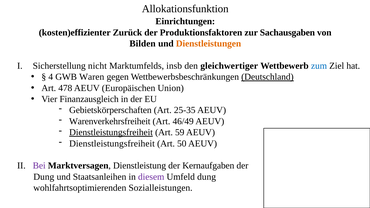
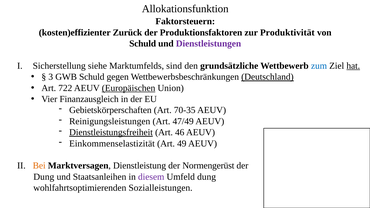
Einrichtungen: Einrichtungen -> Faktorsteuern (185, 21)
Sachausgaben: Sachausgaben -> Produktivität (287, 33)
Bilden: Bilden -> Schuld (143, 44)
Dienstleistungen colour: orange -> purple (209, 44)
nicht: nicht -> siehe (97, 66)
insb: insb -> sind (174, 66)
gleichwertiger: gleichwertiger -> grundsätzliche (229, 66)
hat underline: none -> present (353, 66)
4: 4 -> 3 (51, 77)
GWB Waren: Waren -> Schuld (92, 77)
478: 478 -> 722 (65, 88)
Europäischen underline: none -> present (129, 88)
25-35: 25-35 -> 70-35 (185, 110)
Warenverkehrsfreiheit: Warenverkehrsfreiheit -> Reinigungsleistungen (110, 121)
46/49: 46/49 -> 47/49 (183, 121)
59: 59 -> 46 (180, 132)
Dienstleistungsfreiheit: Dienstleistungsfreiheit -> Einkommenselastizität (112, 144)
50: 50 -> 49 (182, 144)
Bei colour: purple -> orange (39, 166)
Kernaufgaben: Kernaufgaben -> Normengerüst (208, 166)
